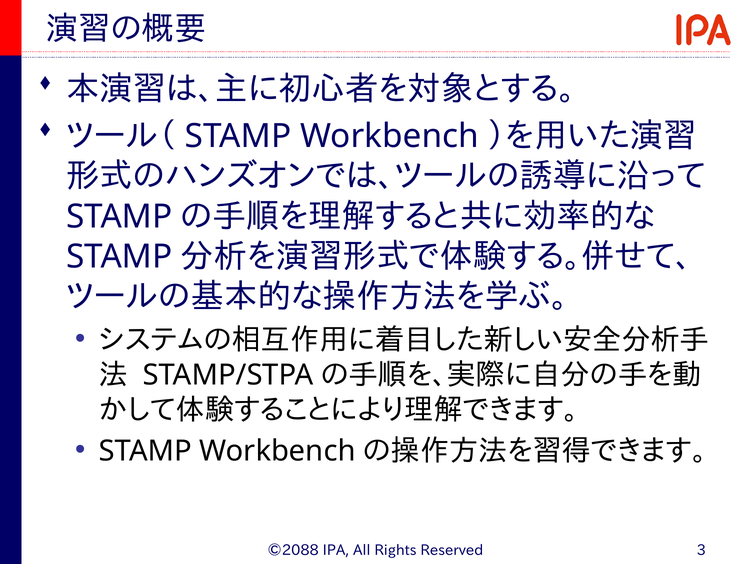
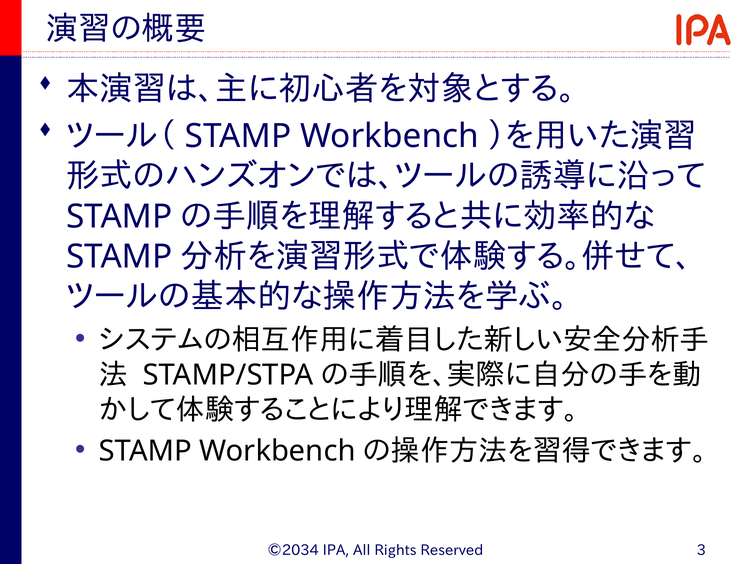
©2088: ©2088 -> ©2034 (293, 550)
